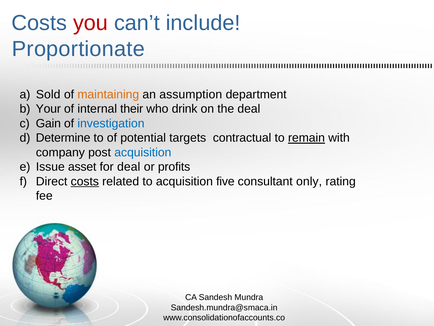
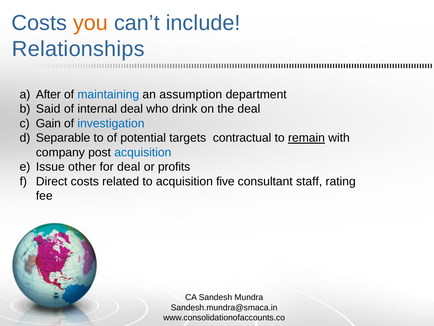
you colour: red -> orange (91, 23)
Proportionate: Proportionate -> Relationships (78, 49)
Sold: Sold -> After (48, 94)
maintaining colour: orange -> blue (108, 94)
Your: Your -> Said (48, 109)
internal their: their -> deal (132, 109)
Determine: Determine -> Separable (63, 138)
asset: asset -> other (82, 167)
costs underline: present -> none (85, 181)
only: only -> staff (309, 181)
